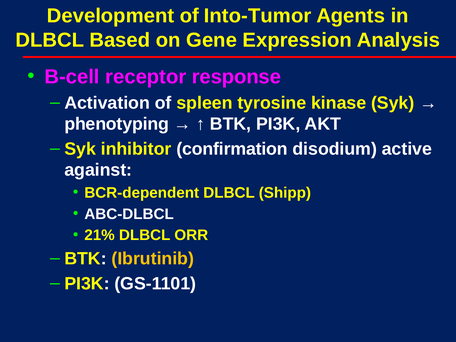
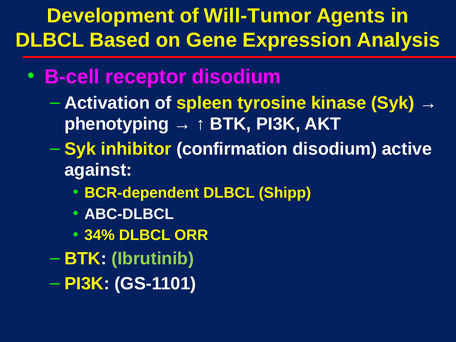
Into-Tumor: Into-Tumor -> Will-Tumor (258, 16)
receptor response: response -> disodium (236, 77)
21%: 21% -> 34% (100, 235)
Ibrutinib colour: yellow -> light green (153, 259)
